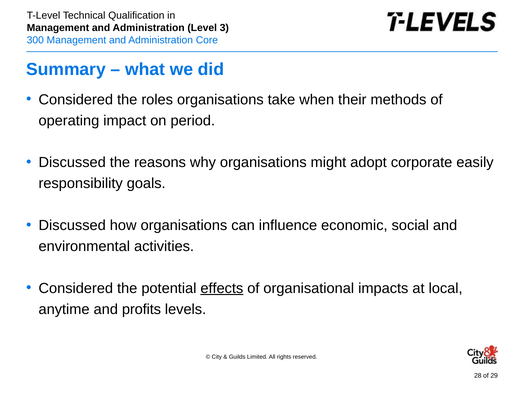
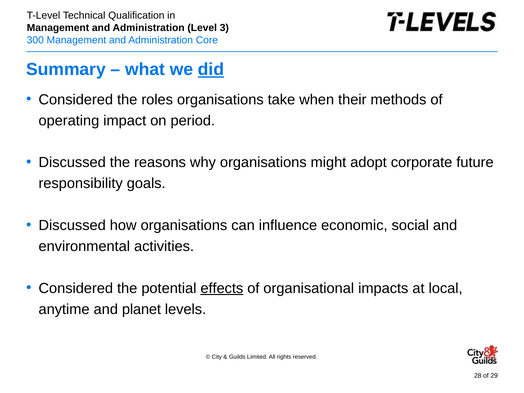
did underline: none -> present (211, 69)
easily: easily -> future (475, 163)
profits: profits -> planet (141, 309)
